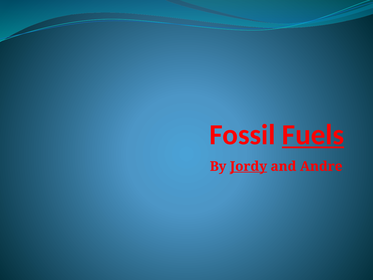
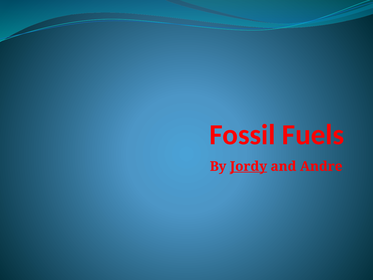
Fuels underline: present -> none (313, 135)
